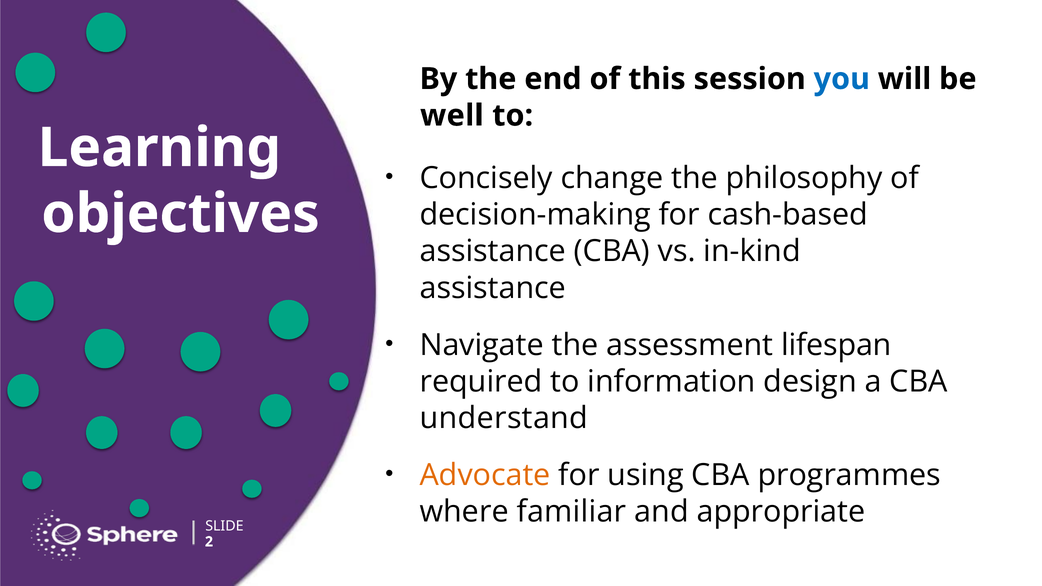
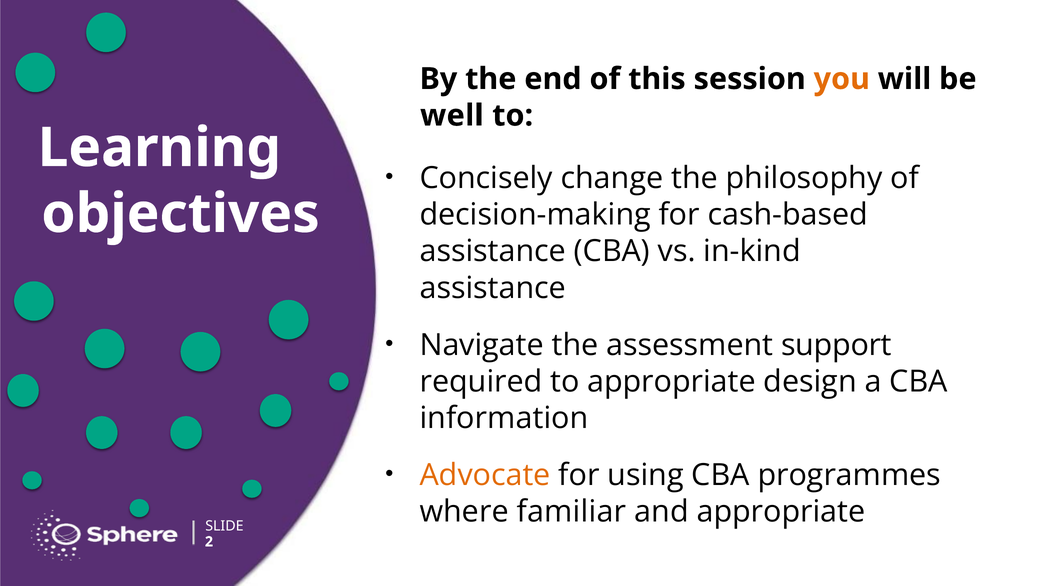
you colour: blue -> orange (842, 79)
lifespan: lifespan -> support (836, 345)
to information: information -> appropriate (672, 382)
understand: understand -> information (504, 418)
